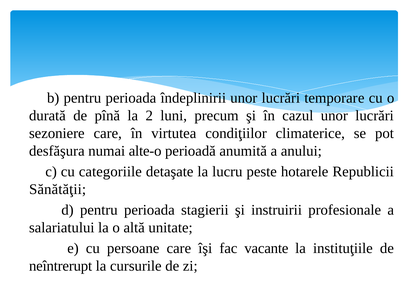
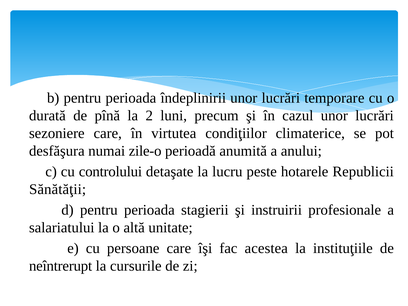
alte-o: alte-o -> zile-o (145, 151)
categoriile: categoriile -> controlului (110, 172)
vacante: vacante -> acestea (266, 248)
